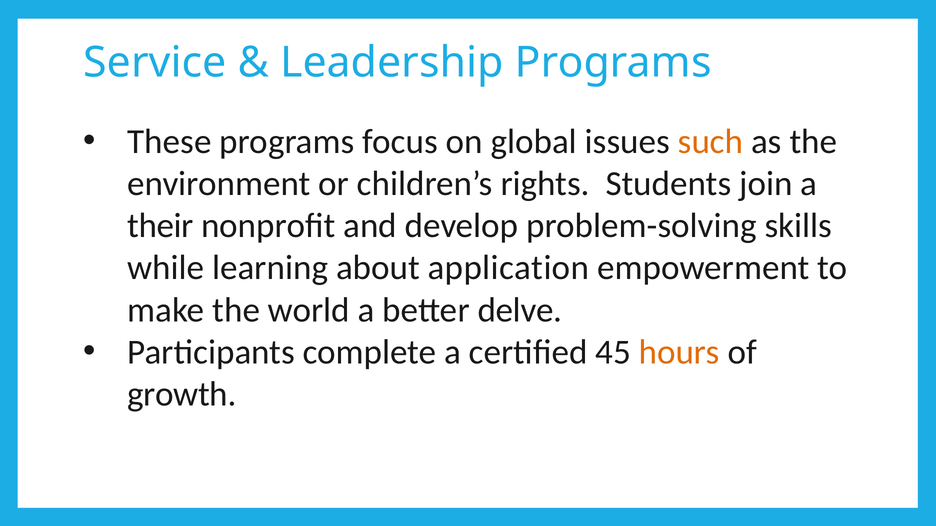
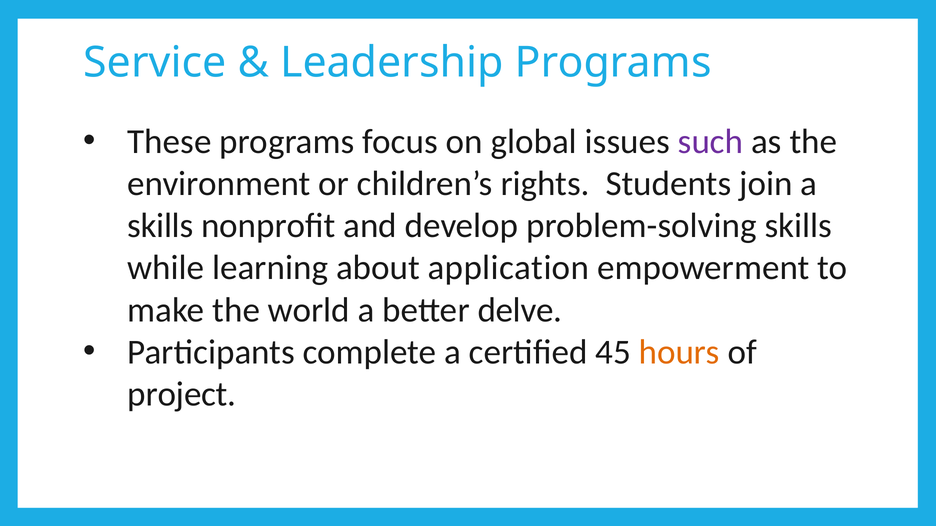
such colour: orange -> purple (711, 142)
their: their -> skills (160, 226)
growth: growth -> project (182, 394)
